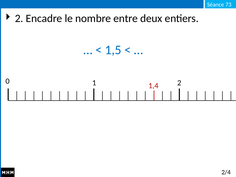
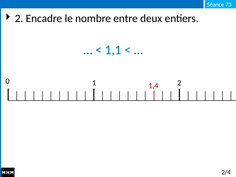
1,5: 1,5 -> 1,1 (113, 50)
